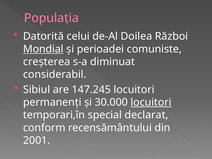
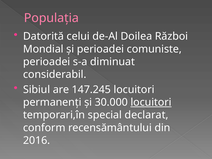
Mondial underline: present -> none (43, 49)
creșterea: creșterea -> perioadei (47, 62)
2001: 2001 -> 2016 (37, 140)
